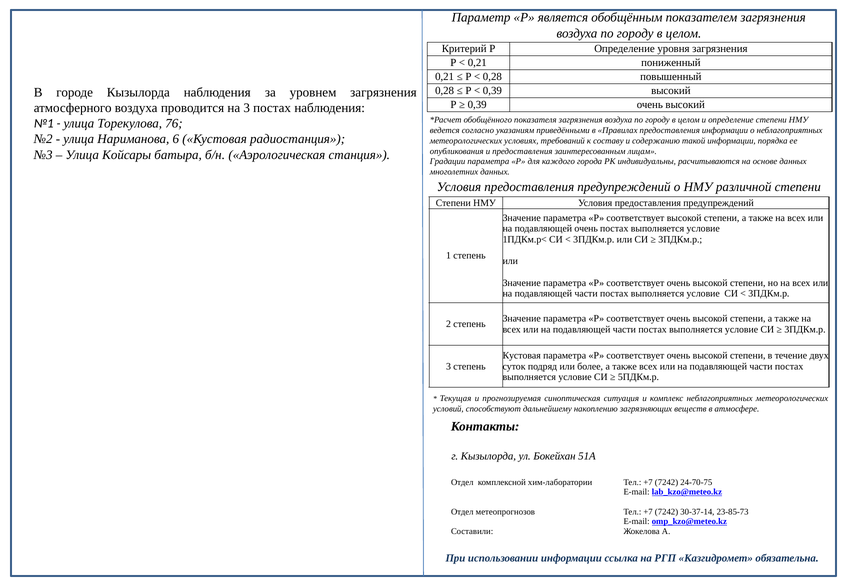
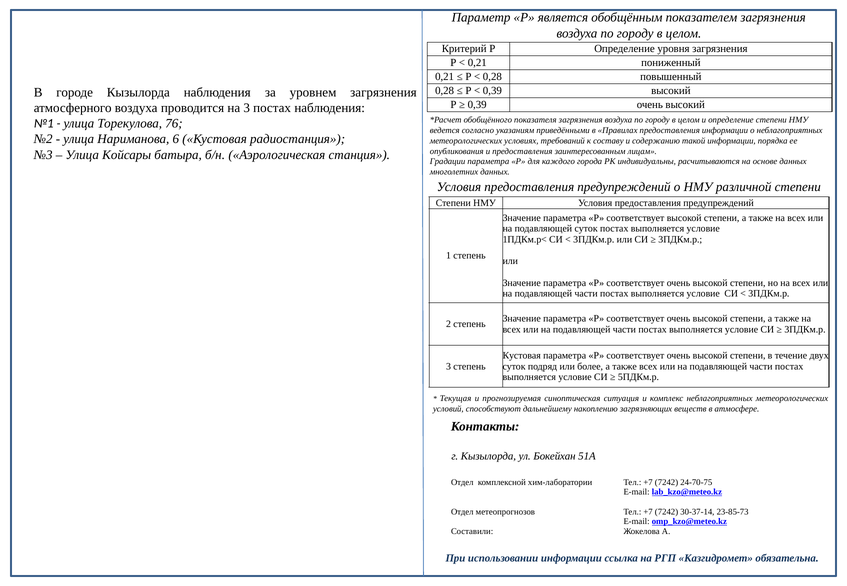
подавляющей очень: очень -> суток (586, 229)
